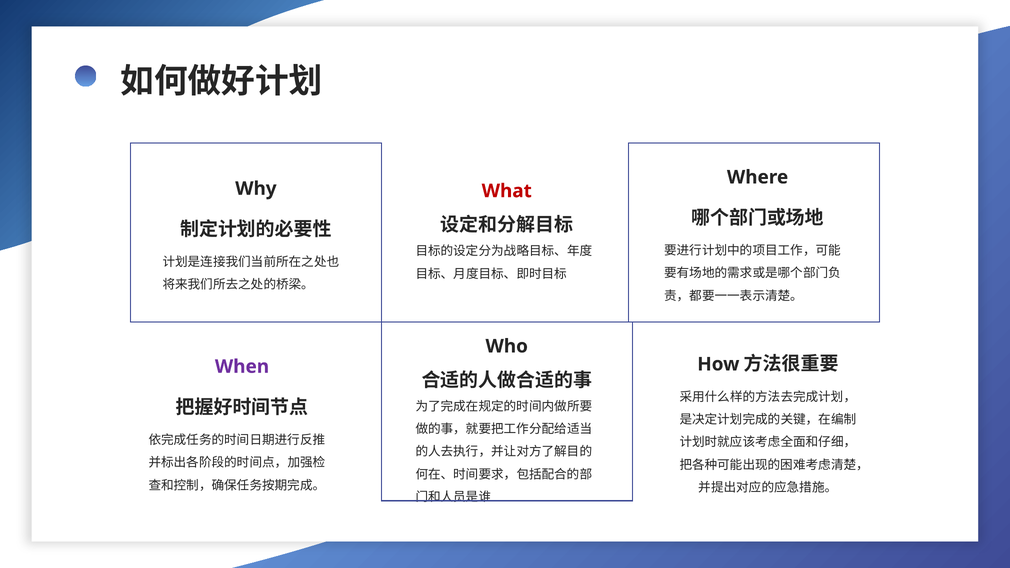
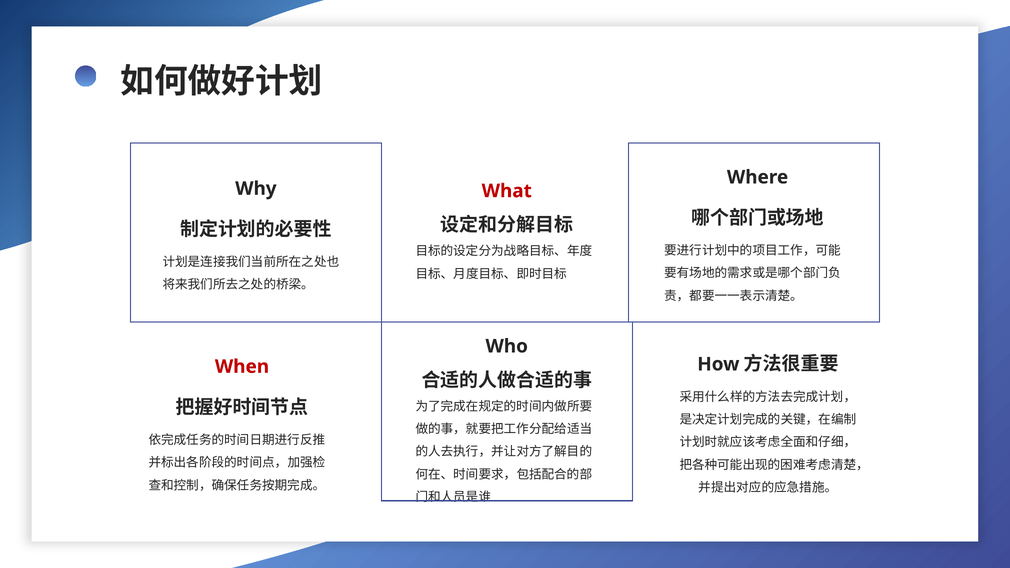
When colour: purple -> red (242, 367)
